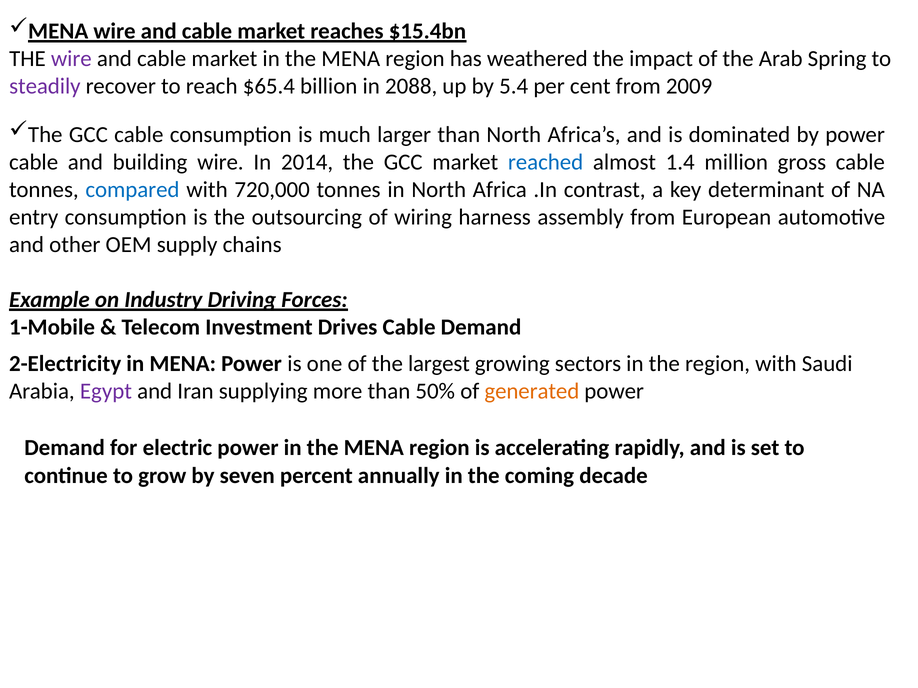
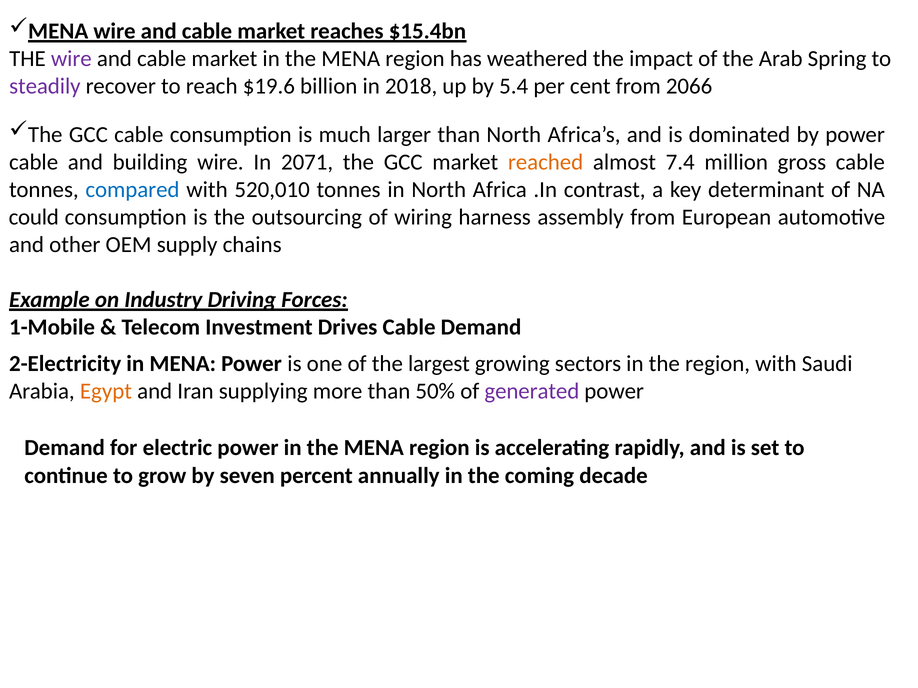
$65.4: $65.4 -> $19.6 (269, 86)
2088: 2088 -> 2018 (411, 86)
2009: 2009 -> 2066 (689, 86)
2014: 2014 -> 2071 (307, 162)
reached colour: blue -> orange (546, 162)
1.4: 1.4 -> 7.4 (680, 162)
720,000: 720,000 -> 520,010 (272, 190)
entry: entry -> could (34, 217)
Egypt colour: purple -> orange (106, 392)
generated colour: orange -> purple (532, 392)
